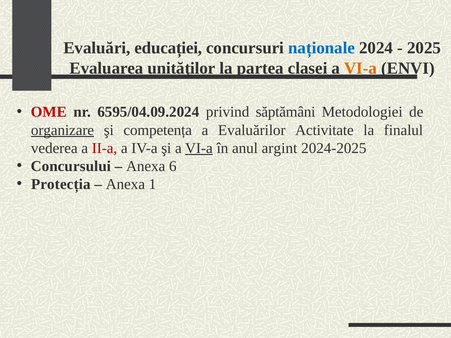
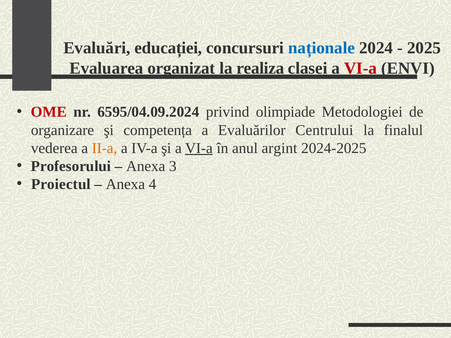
unităţilor: unităţilor -> organizat (181, 68)
partea: partea -> realiza (260, 68)
VI-a colour: orange -> red (360, 68)
săptămâni: săptămâni -> olimpiade (286, 112)
organizare underline: present -> none (63, 130)
Activitate: Activitate -> Centrului (324, 130)
II-a colour: red -> orange (104, 148)
Concursului: Concursului -> Profesorului (71, 166)
6: 6 -> 3 (173, 166)
Protecția: Protecția -> Proiectul (61, 184)
1: 1 -> 4 (152, 184)
